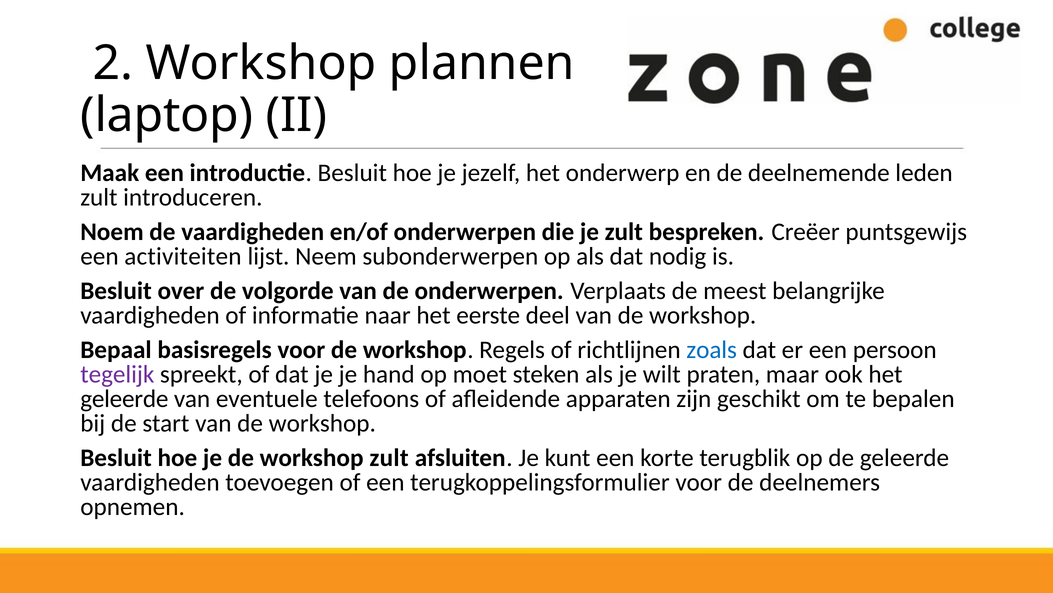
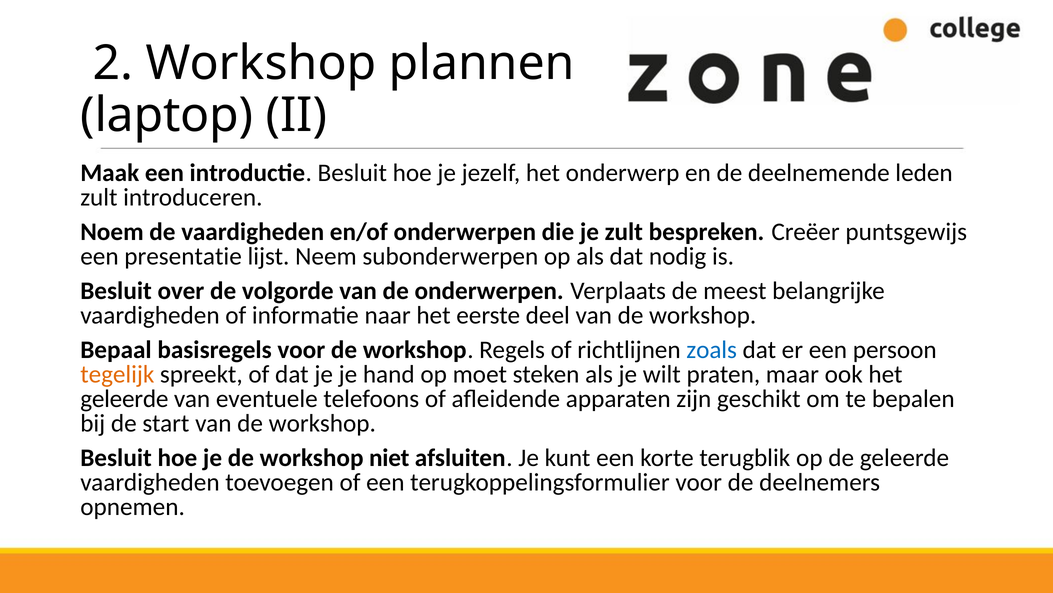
activiteiten: activiteiten -> presentatie (183, 256)
tegelijk colour: purple -> orange (117, 374)
workshop zult: zult -> niet (389, 457)
